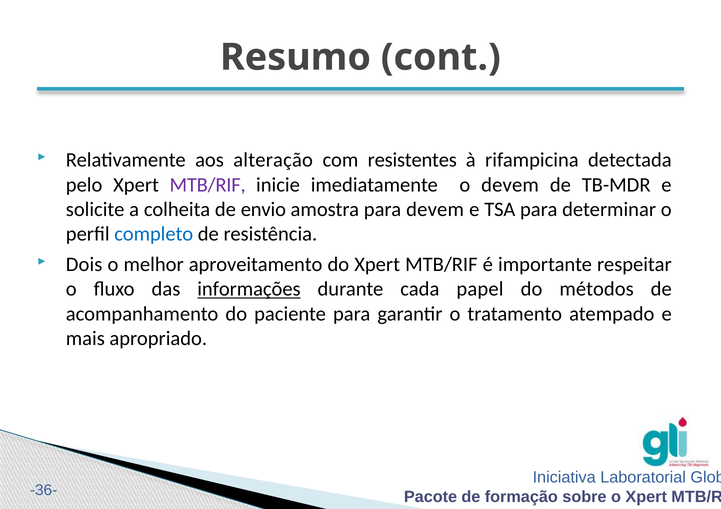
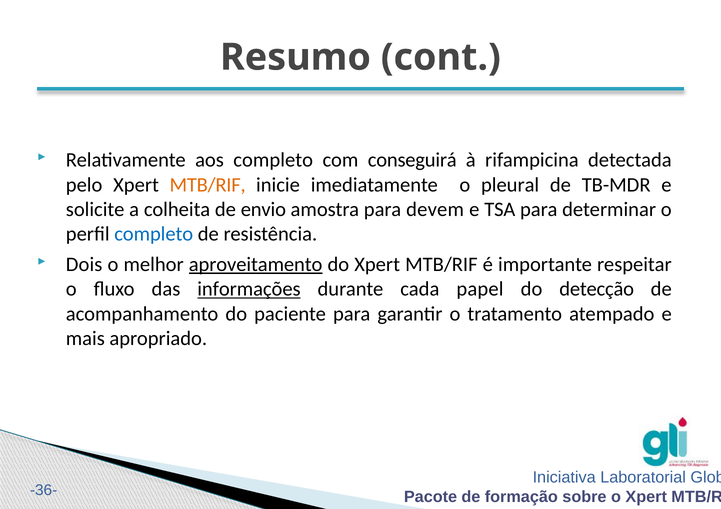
aos alteração: alteração -> completo (273, 160)
resistentes: resistentes -> conseguirá (412, 160)
MTB/RIF colour: purple -> orange (208, 185)
o devem: devem -> pleural (510, 185)
aproveitamento underline: none -> present (256, 264)
métodos: métodos -> detecção (597, 289)
